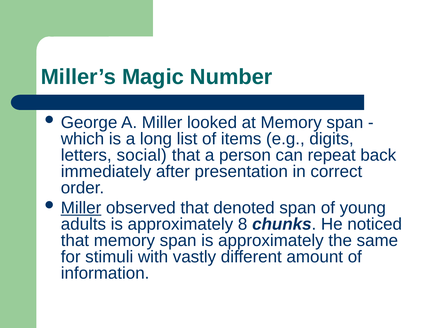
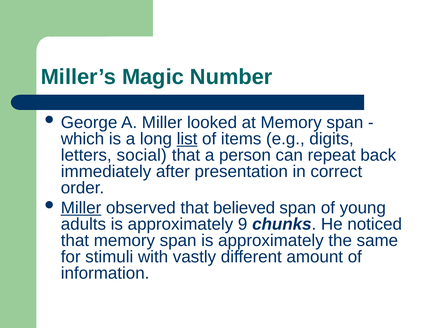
list underline: none -> present (187, 139)
denoted: denoted -> believed (244, 208)
8: 8 -> 9 (243, 224)
